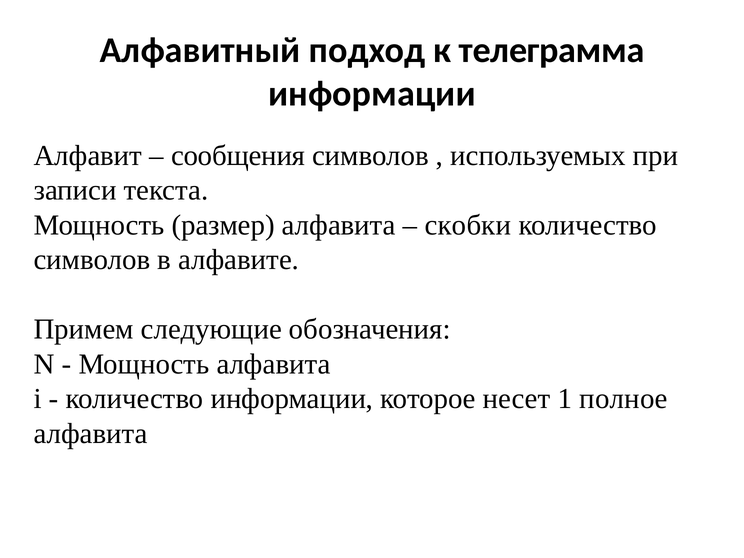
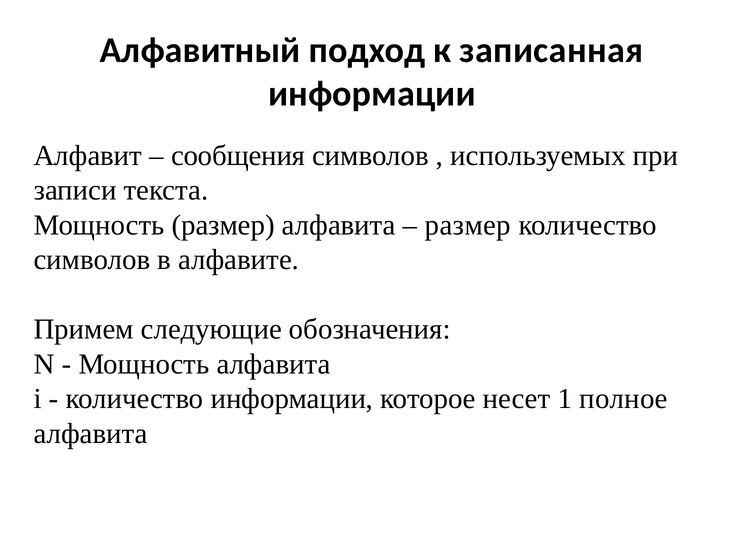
телеграмма: телеграмма -> записанная (551, 50)
скобки: скобки -> размер (468, 225)
